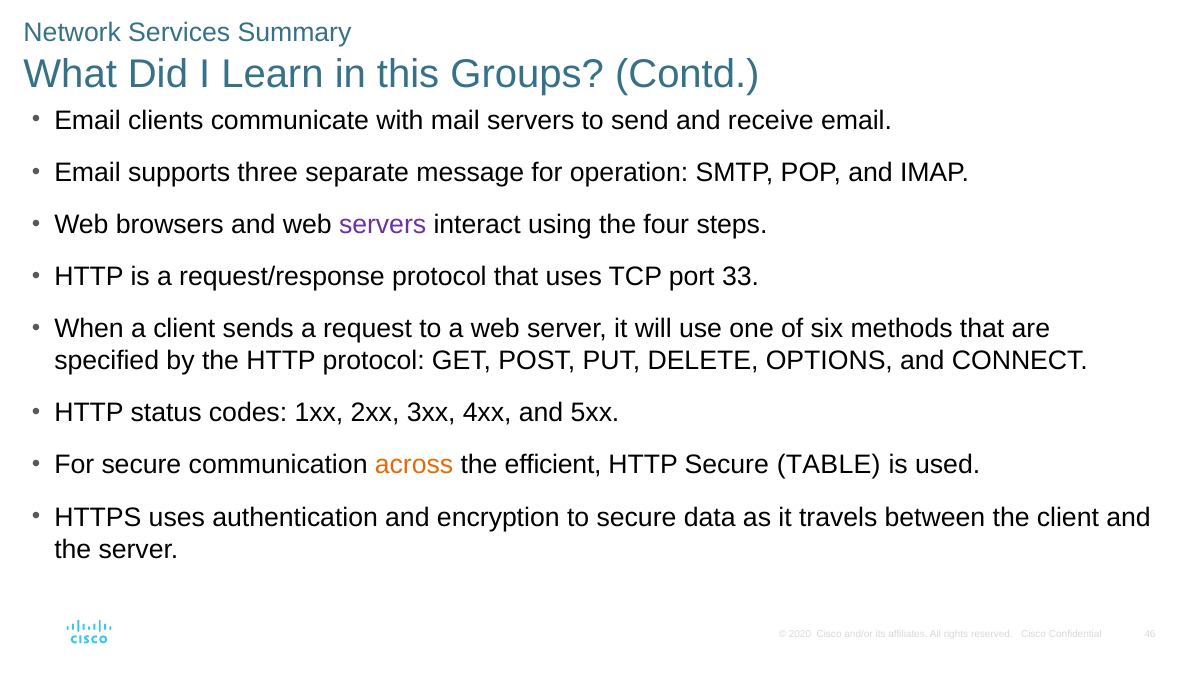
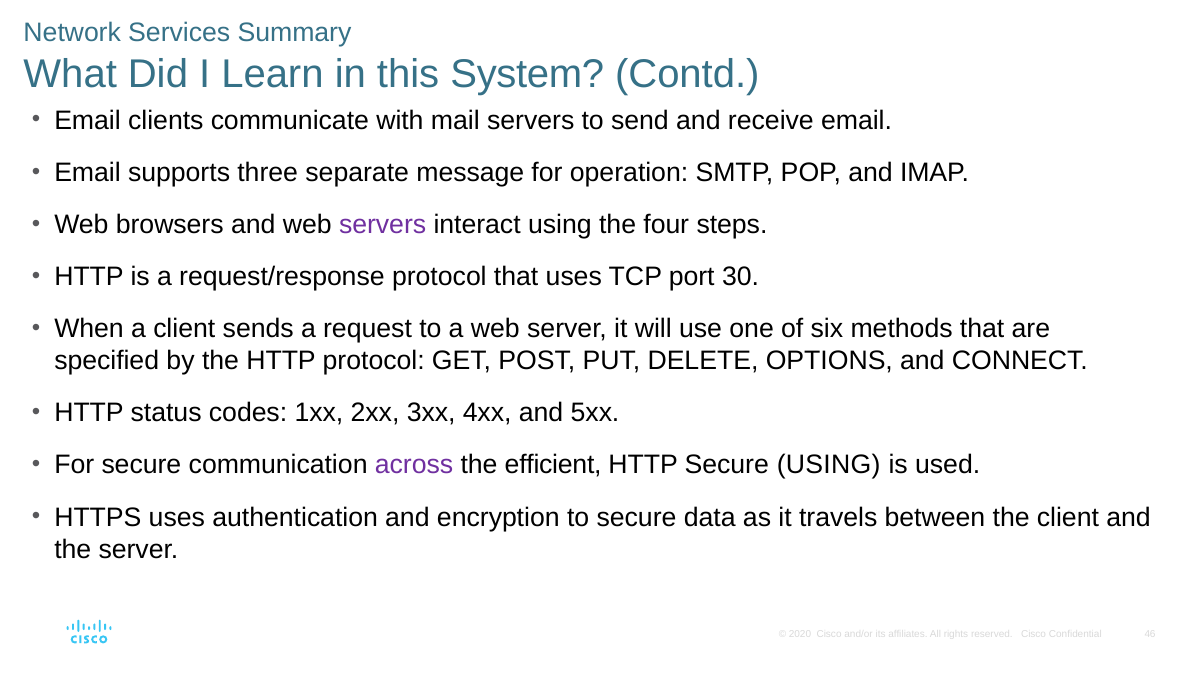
Groups: Groups -> System (527, 74)
33: 33 -> 30 (741, 277)
across colour: orange -> purple (414, 465)
Secure TABLE: TABLE -> USING (829, 465)
